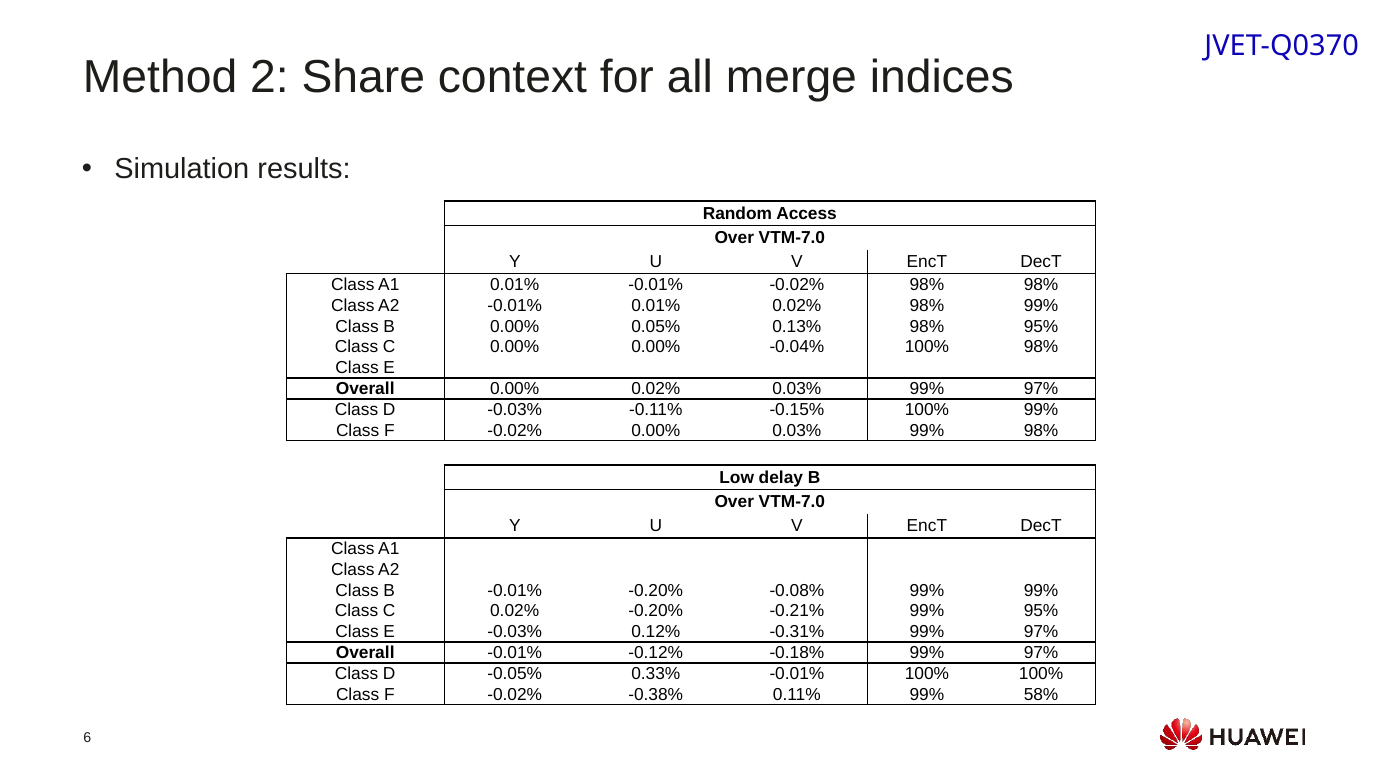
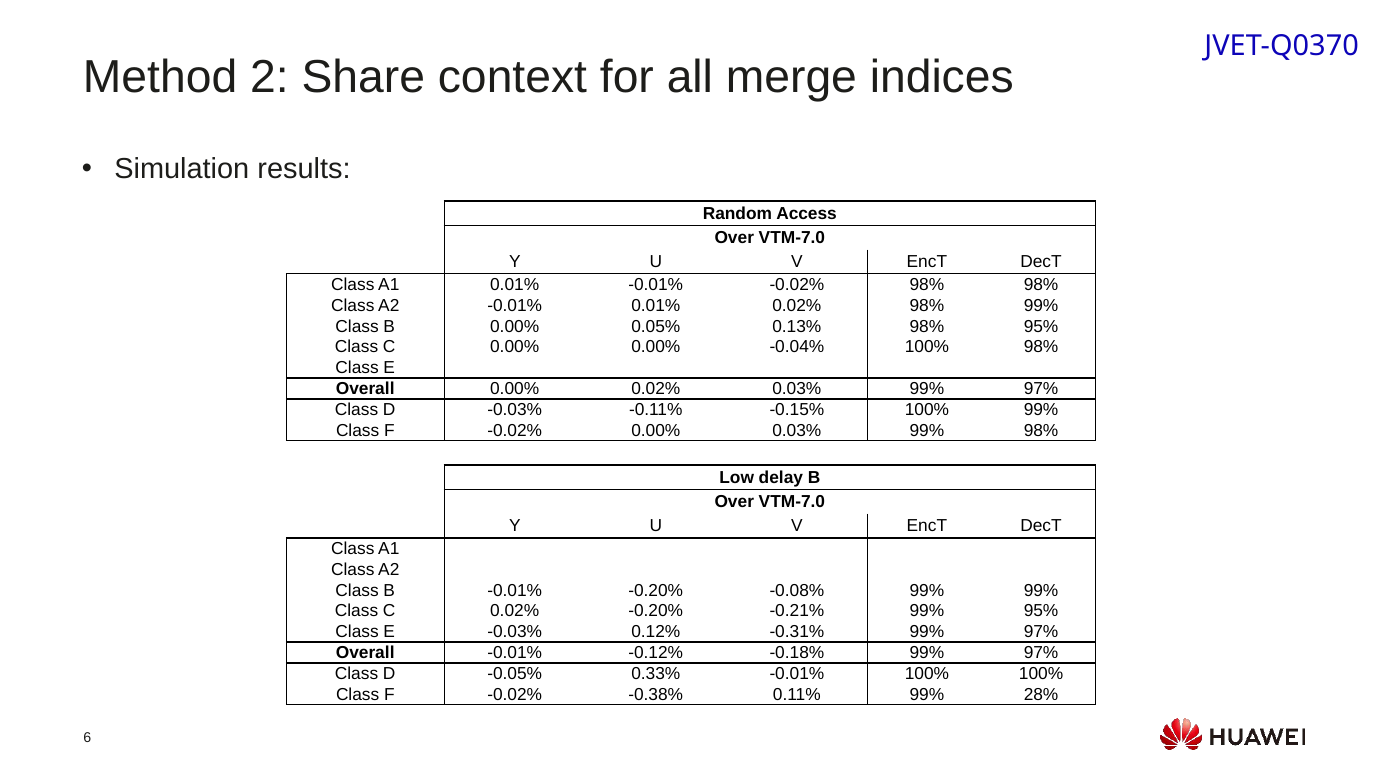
58%: 58% -> 28% (1041, 695)
